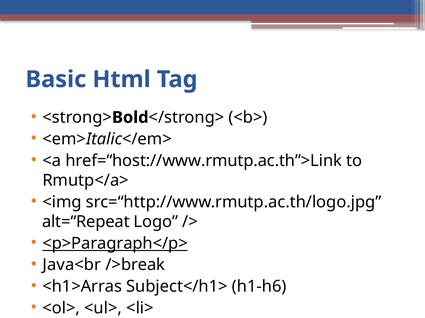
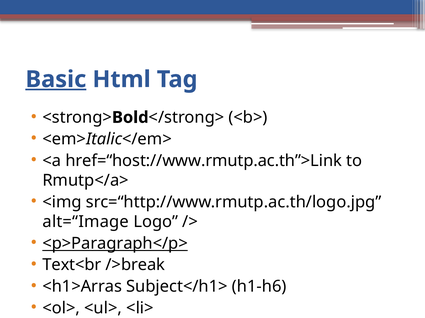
Basic underline: none -> present (56, 80)
alt=“Repeat: alt=“Repeat -> alt=“Image (86, 222)
Java<br: Java<br -> Text<br (72, 265)
